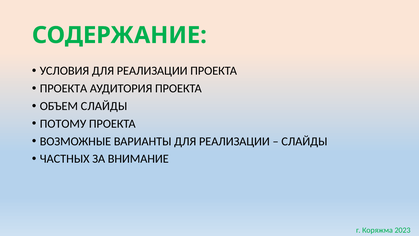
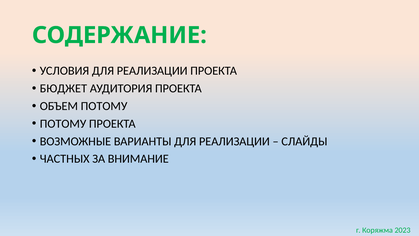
ПРОЕКТА: ПРОЕКТА -> БЮДЖЕТ (63, 88)
ОБЪЕМ СЛАЙДЫ: СЛАЙДЫ -> ПОТОМУ (104, 106)
